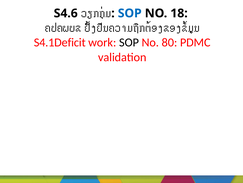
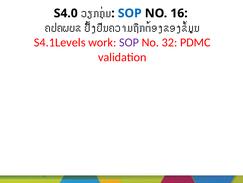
S4.6: S4.6 -> S4.0 (66, 13)
18: 18 -> 16 (179, 13)
S4.1Deficit: S4.1Deficit -> S4.1Levels (60, 42)
SOP colour: black -> purple (129, 42)
80: 80 -> 32 (170, 42)
